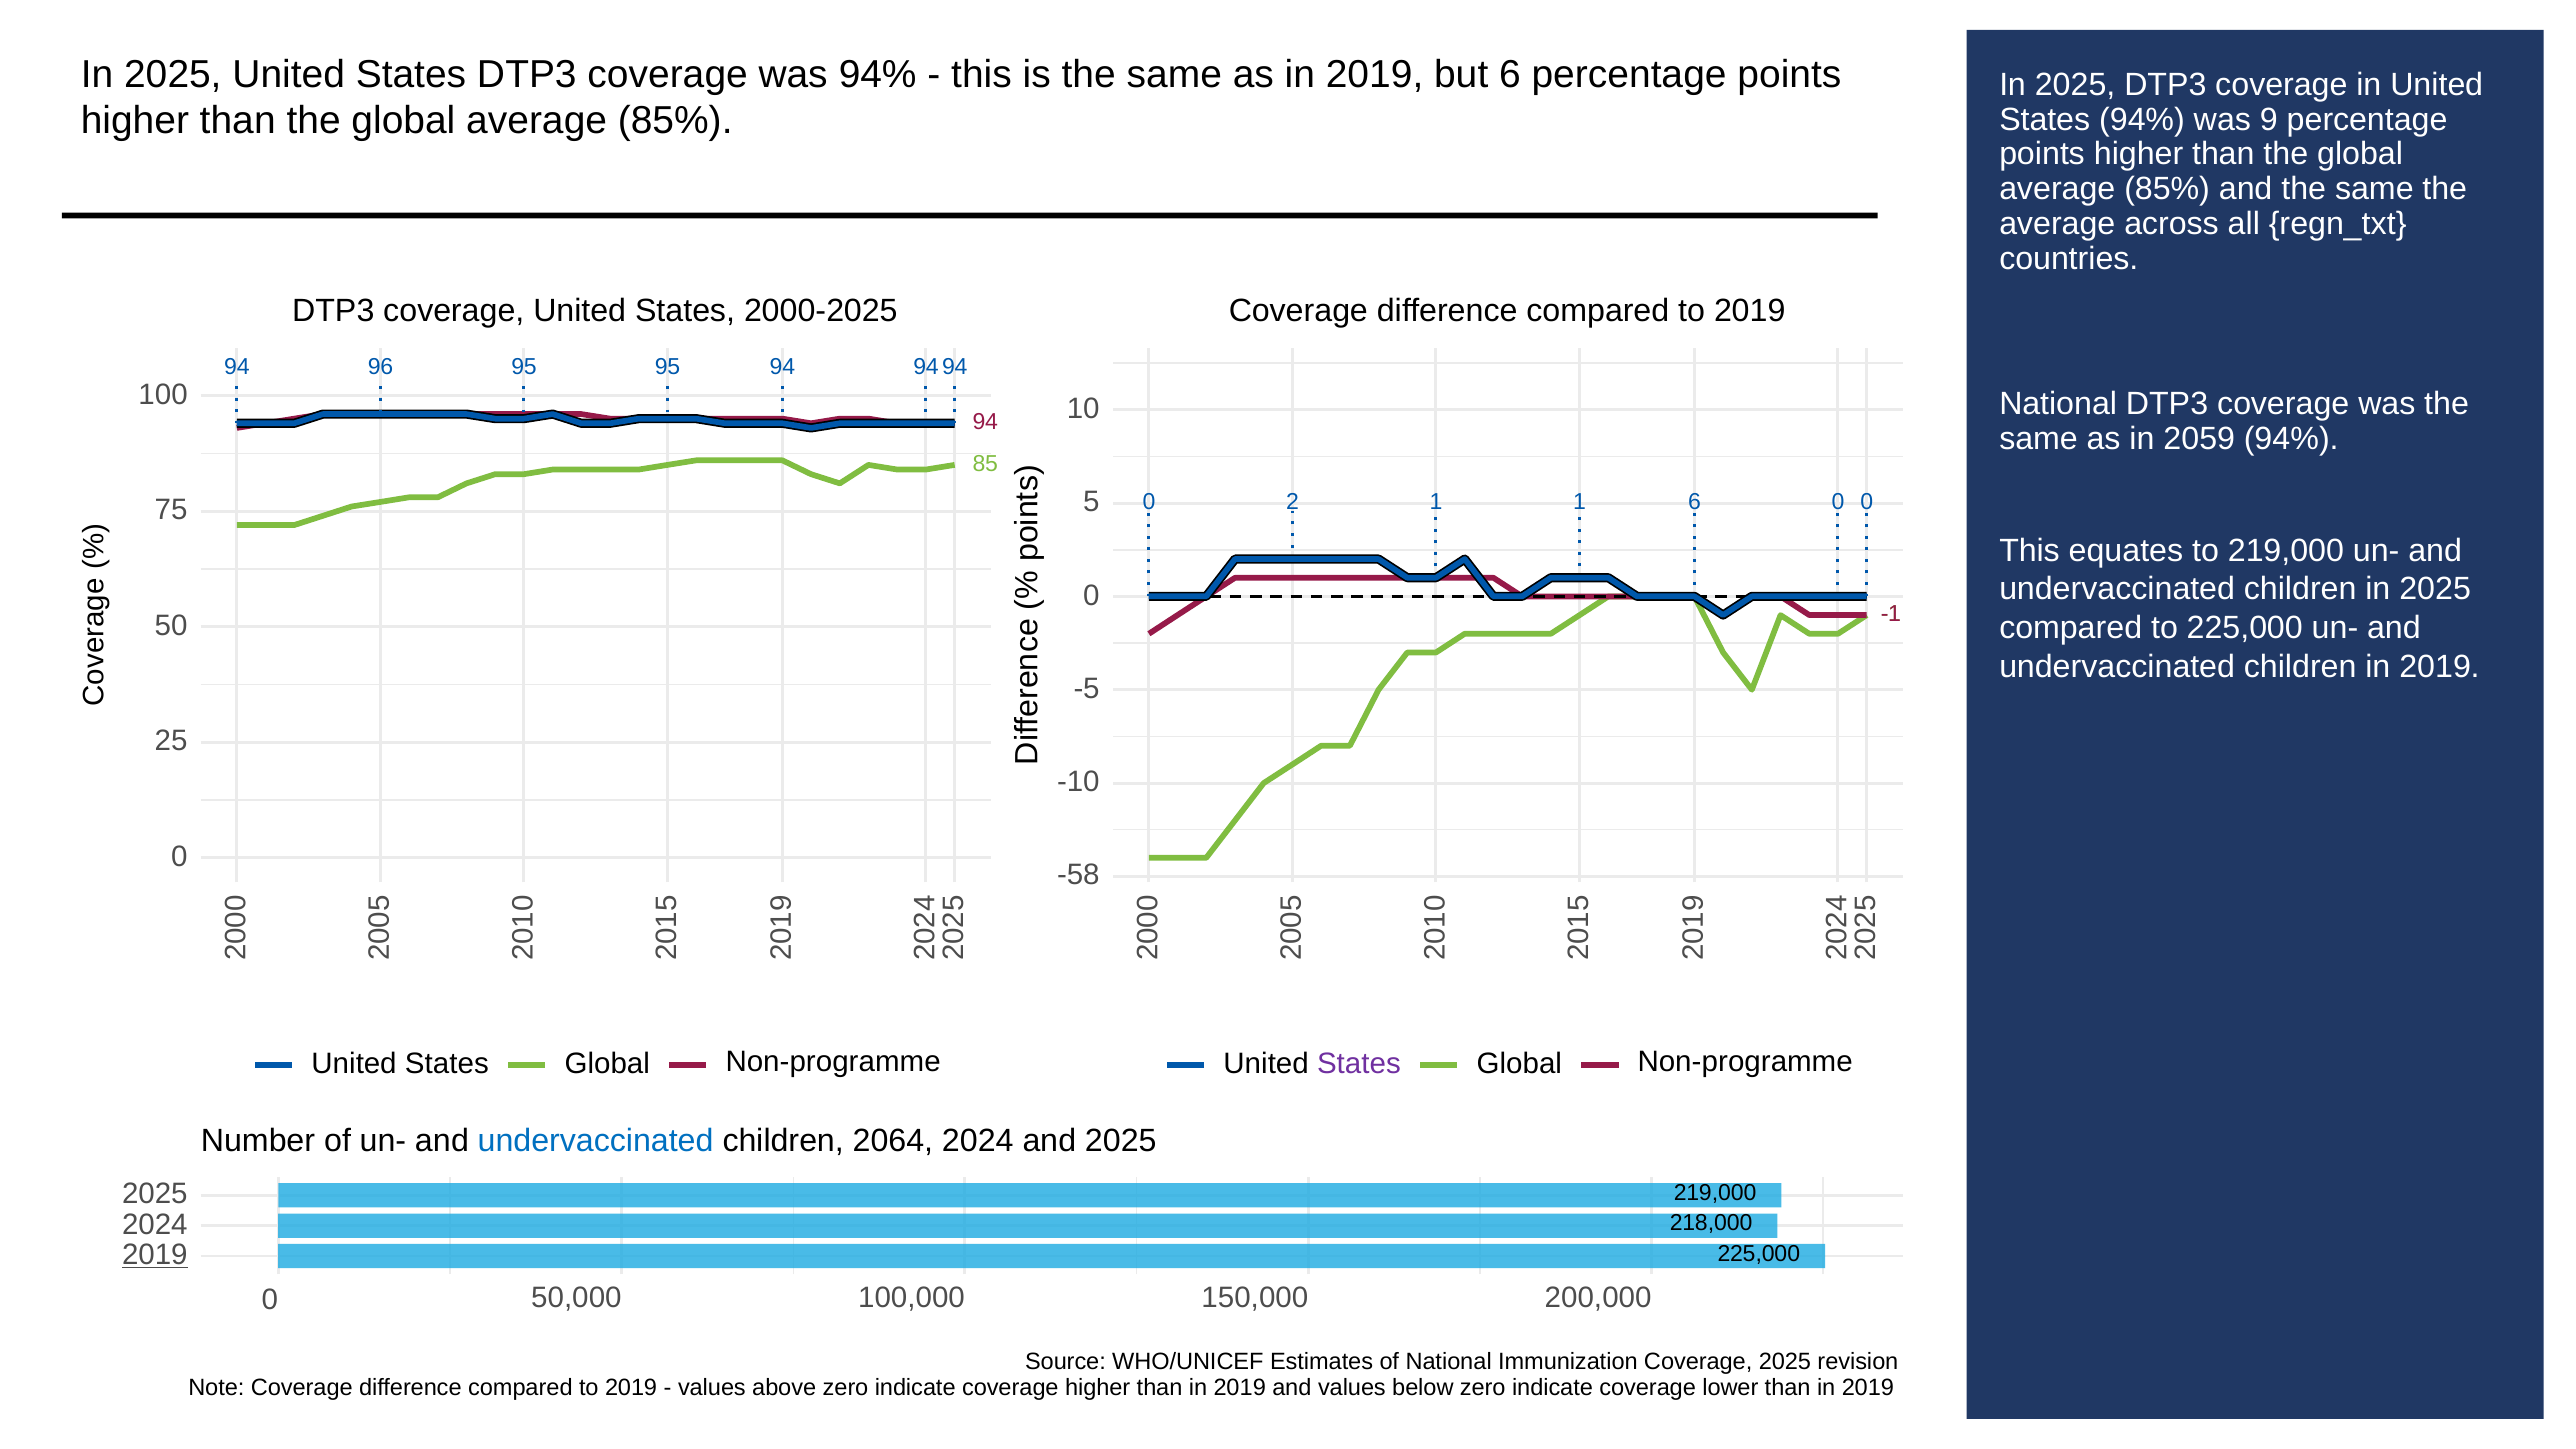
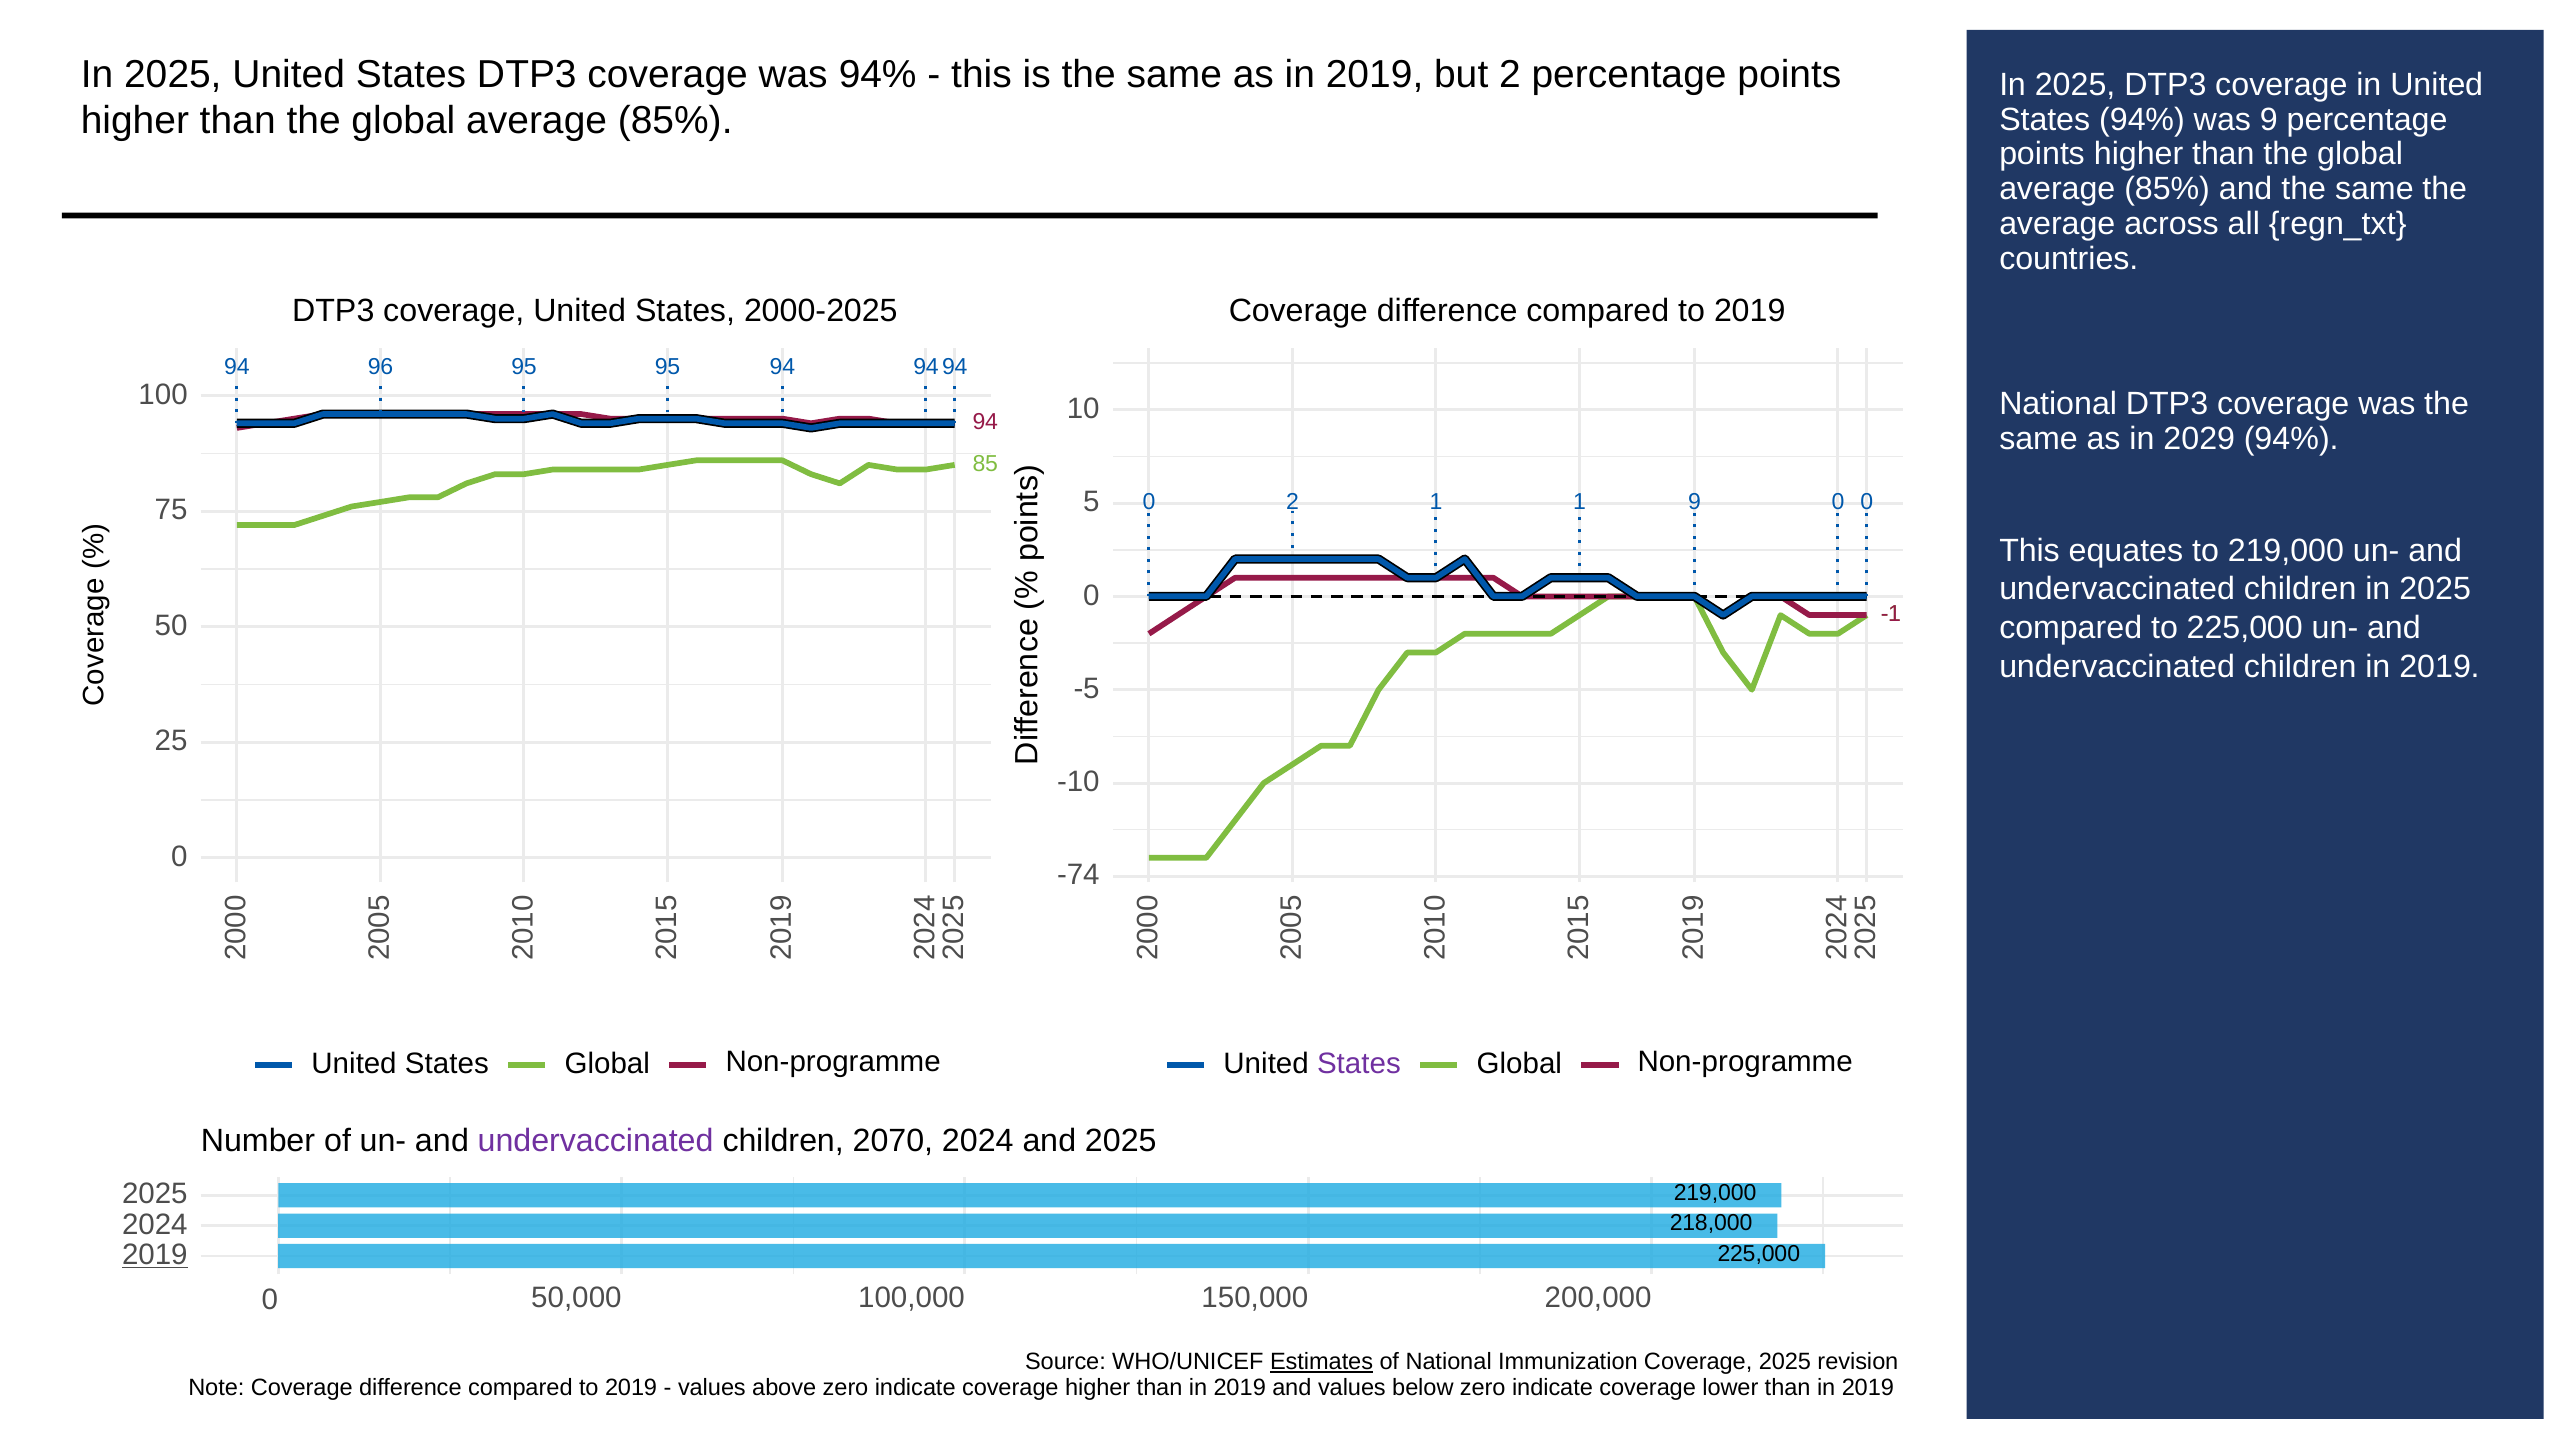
but 6: 6 -> 2 (1510, 74)
2059: 2059 -> 2029 (2199, 439)
1 1 6: 6 -> 9 (1694, 502)
-58: -58 -> -74 (1078, 875)
undervaccinated colour: blue -> purple (596, 1141)
2064: 2064 -> 2070 (893, 1141)
Estimates underline: none -> present (1322, 1362)
